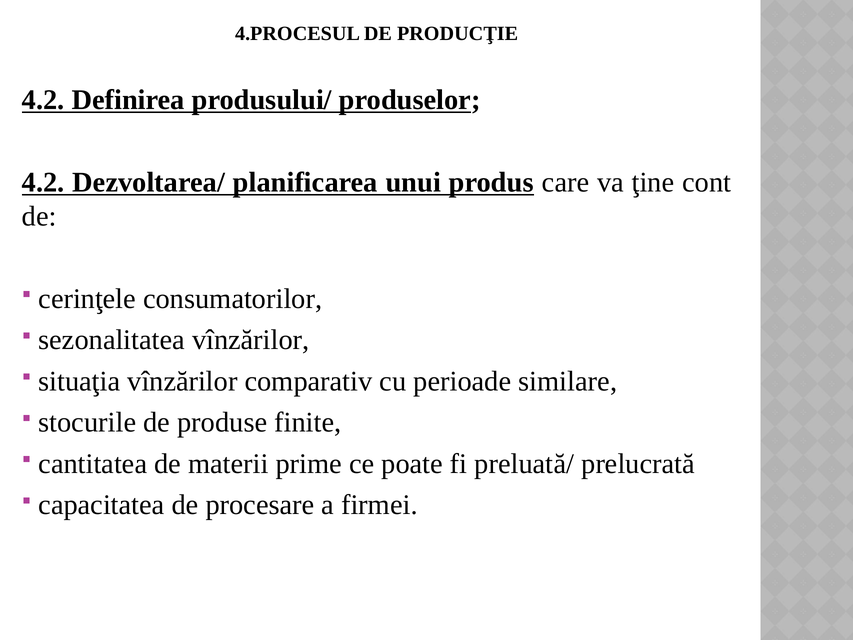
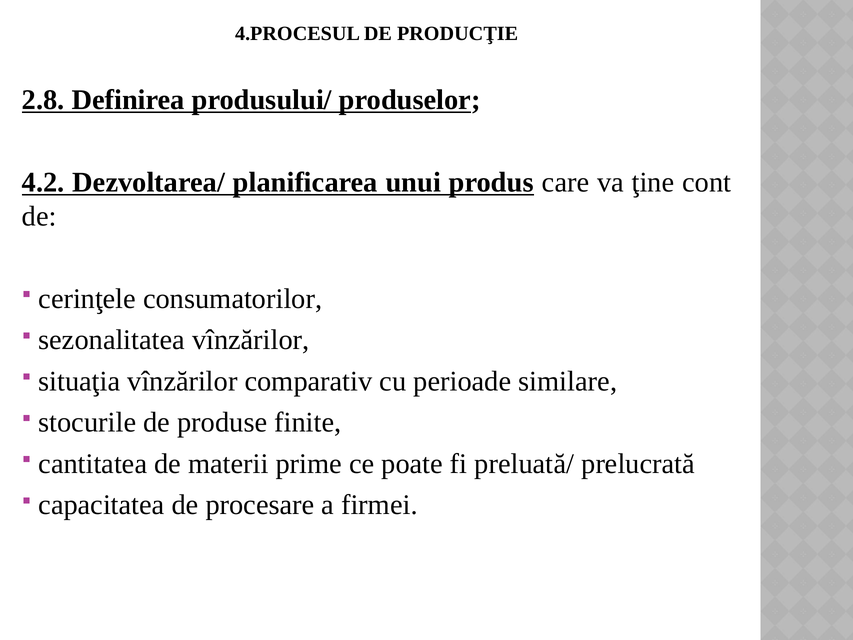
4.2: 4.2 -> 2.8 (43, 100)
